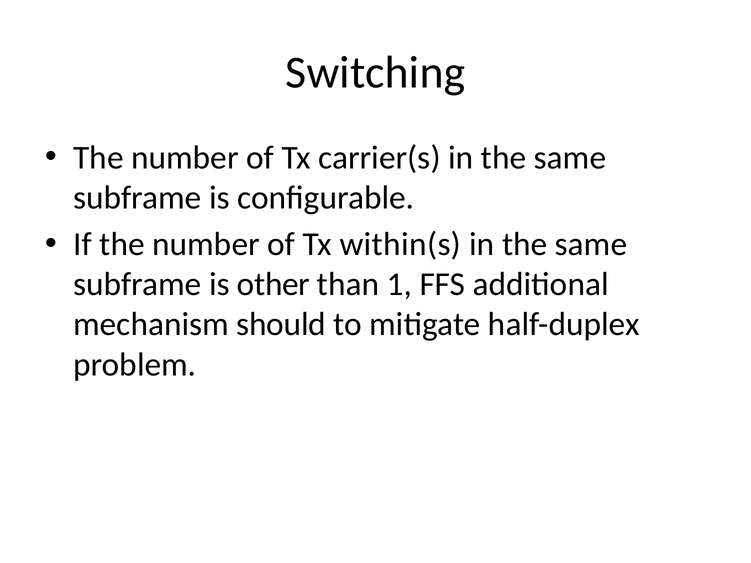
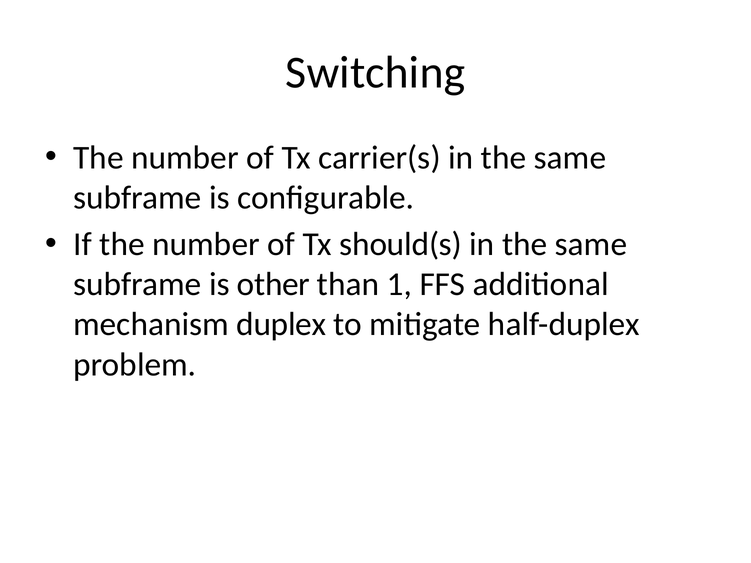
within(s: within(s -> should(s (401, 244)
should: should -> duplex (281, 325)
